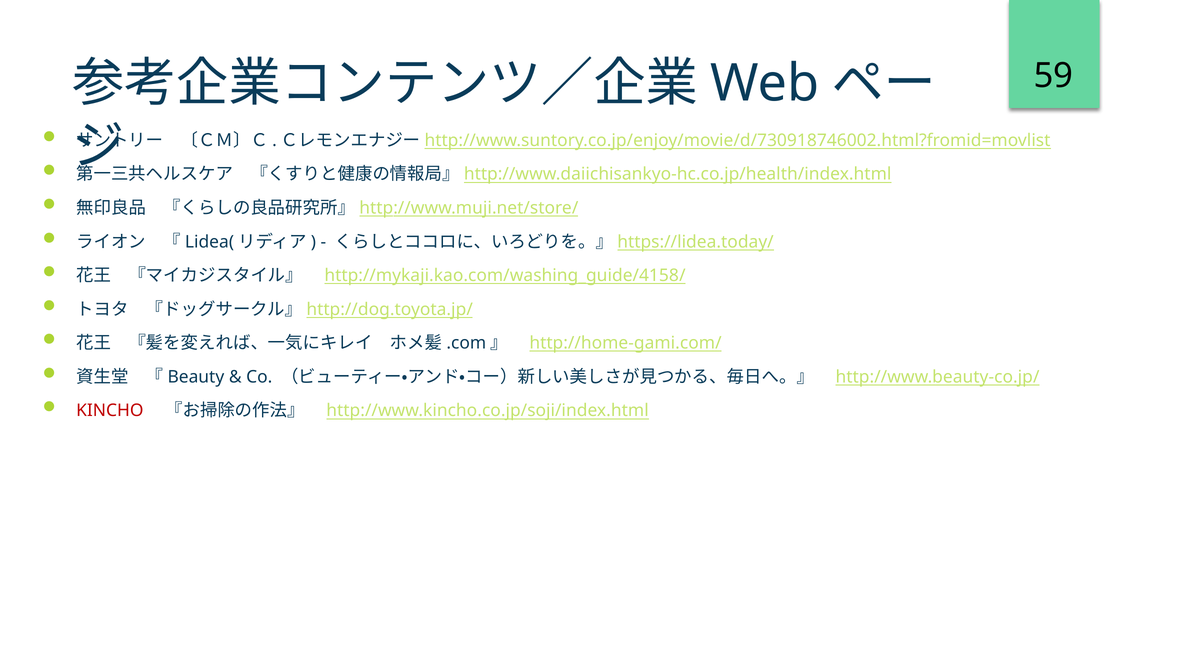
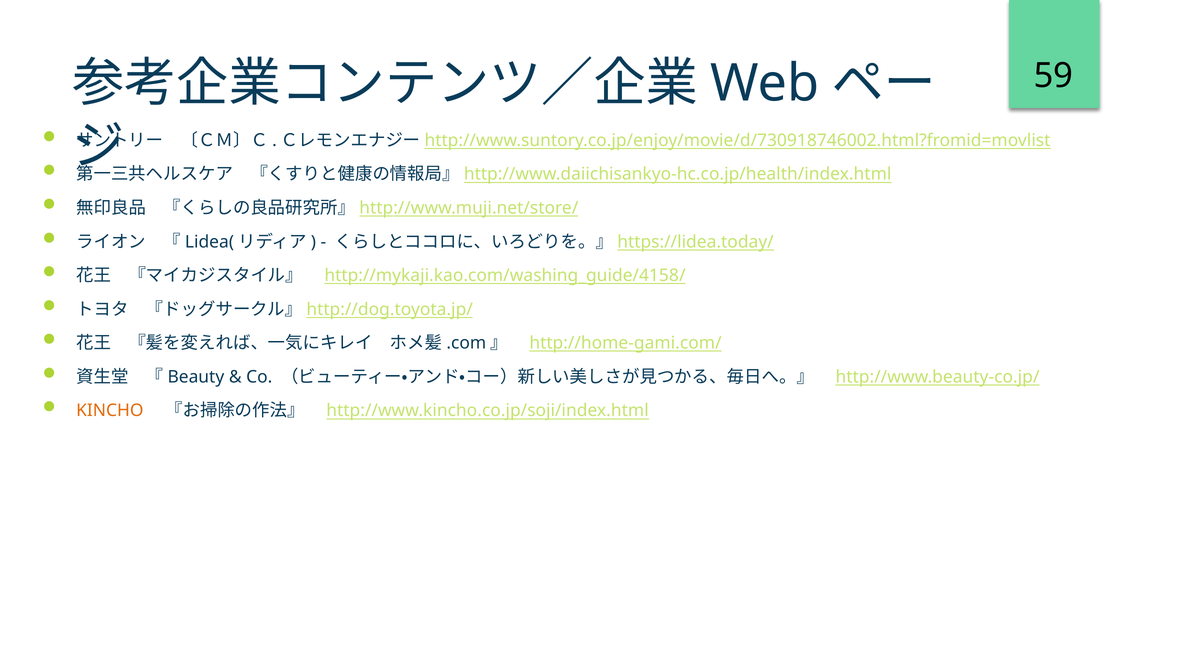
KINCHO colour: red -> orange (110, 410)
